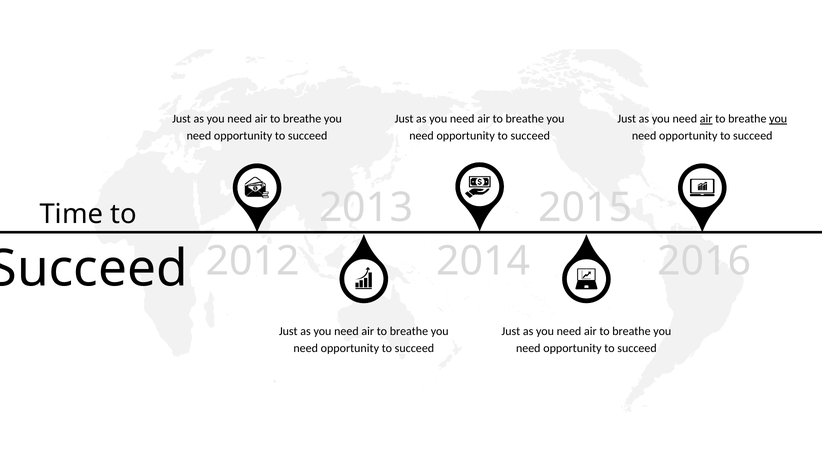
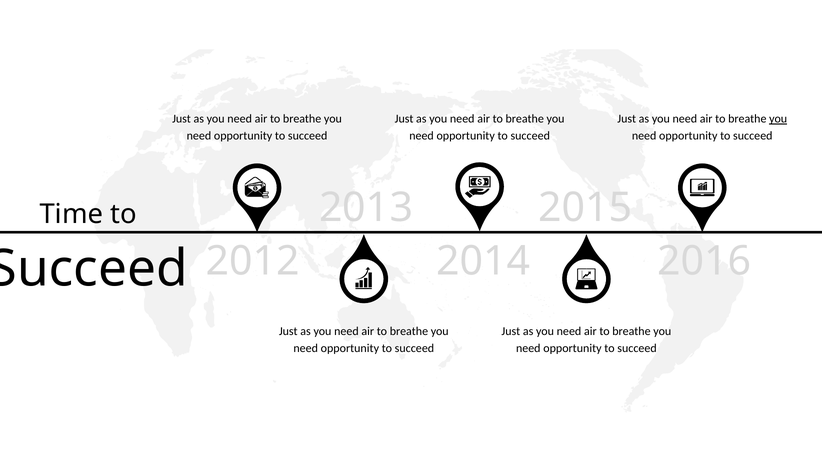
air underline: present -> none (706, 119)
